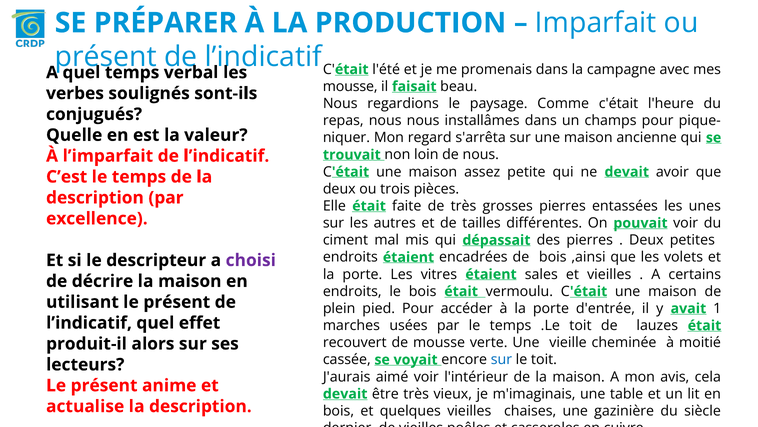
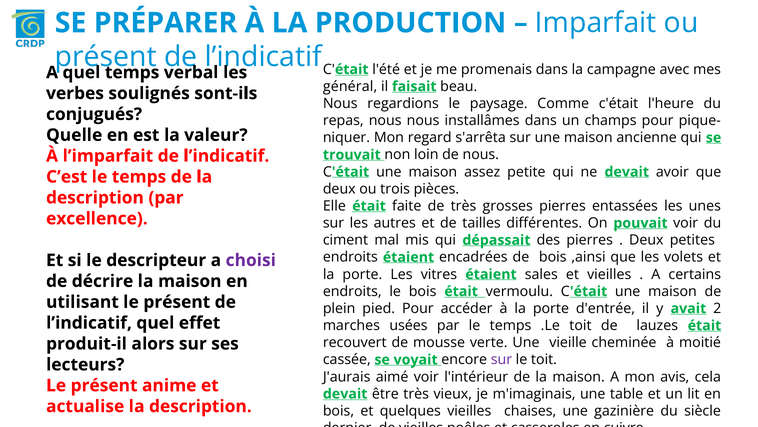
mousse: mousse -> général (350, 86)
1: 1 -> 2 (717, 308)
sur colour: blue -> purple (501, 359)
